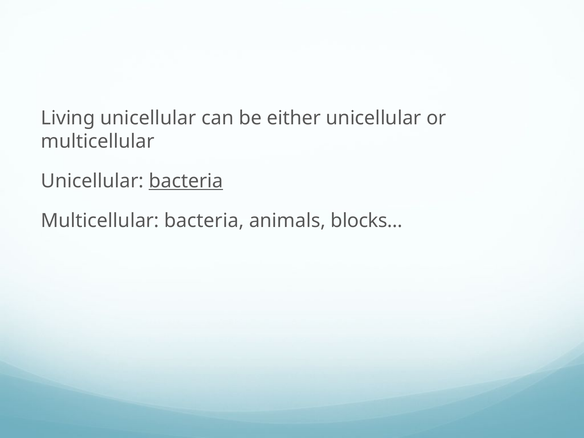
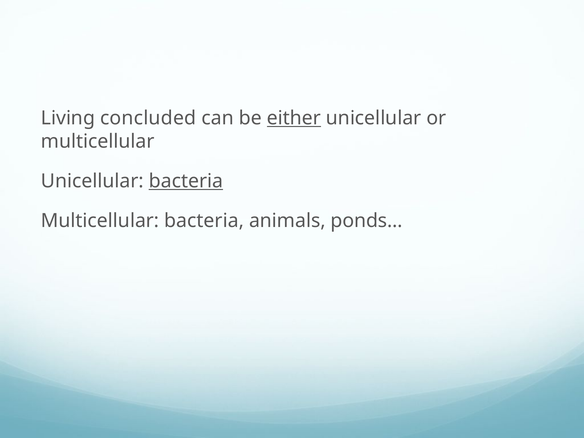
Living unicellular: unicellular -> concluded (148, 118)
either underline: none -> present (294, 118)
blocks…: blocks… -> ponds… (367, 221)
